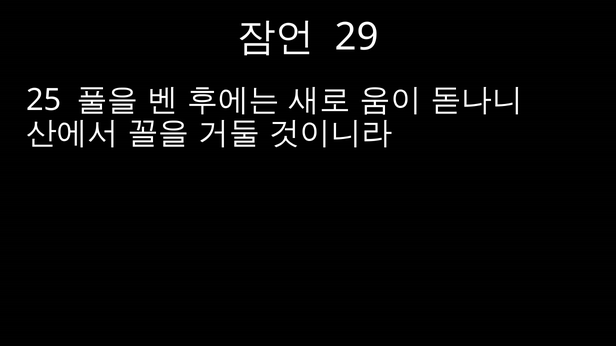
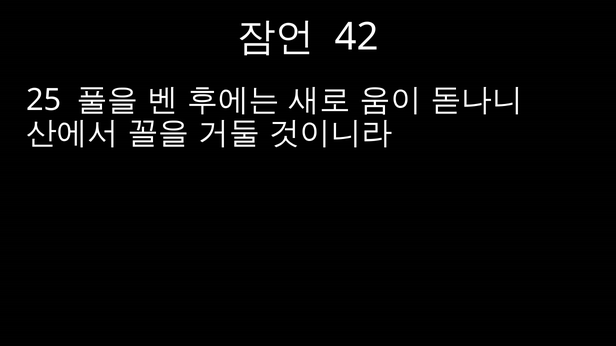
29: 29 -> 42 (357, 37)
